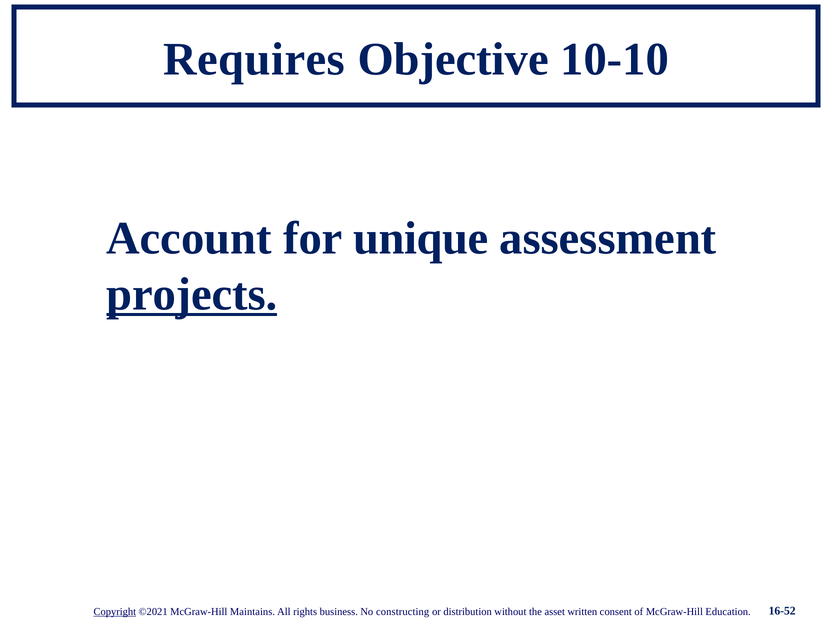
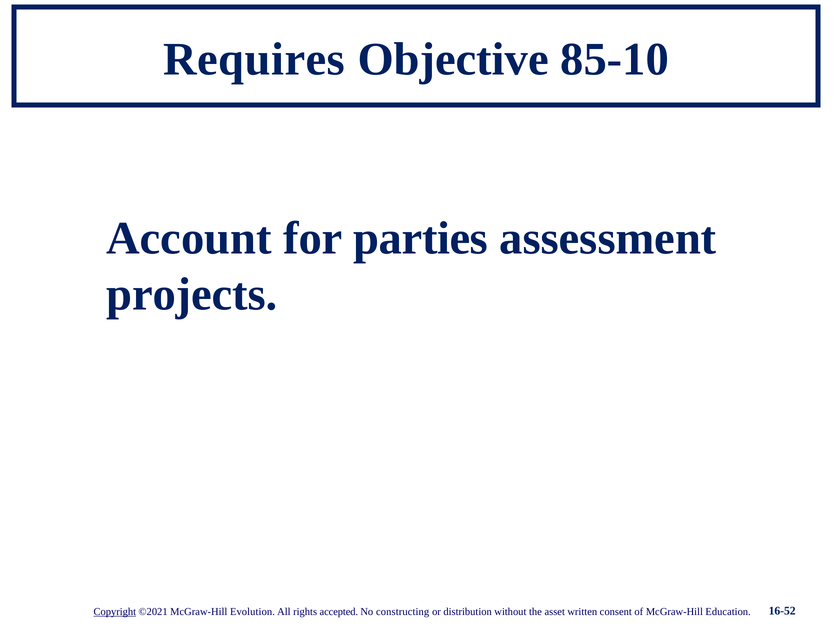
10-10: 10-10 -> 85-10 (615, 59)
unique: unique -> parties (421, 238)
projects underline: present -> none (192, 294)
Maintains: Maintains -> Evolution (252, 611)
business: business -> accepted (339, 611)
